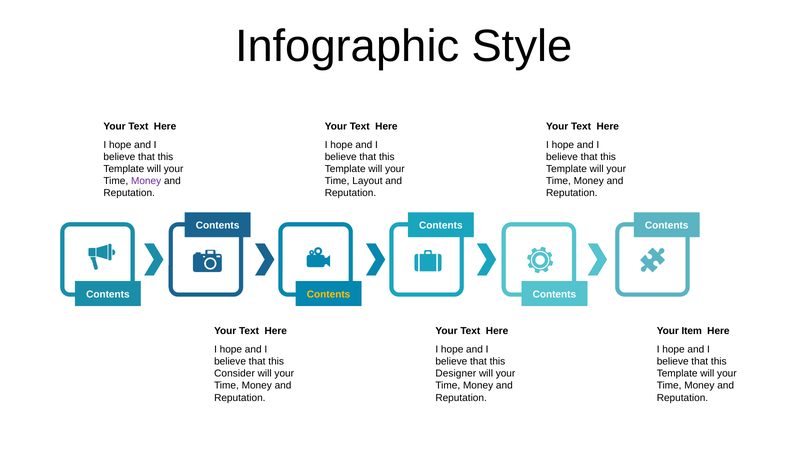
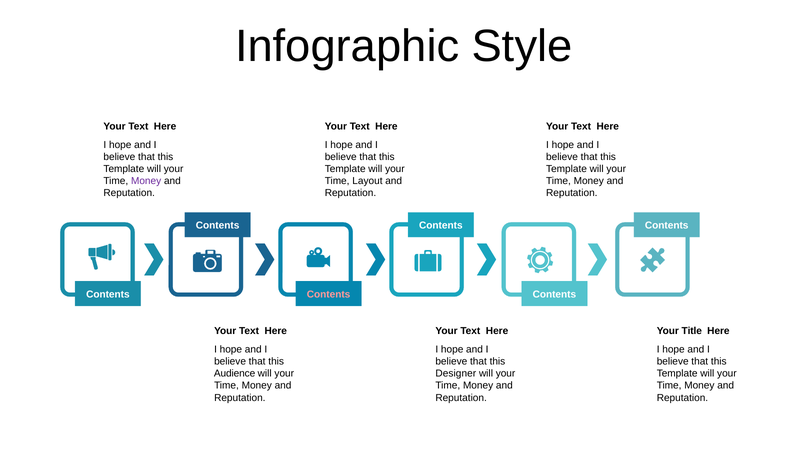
Contents colour: yellow -> pink (329, 295)
Item: Item -> Title (692, 331)
Consider: Consider -> Audience (235, 374)
